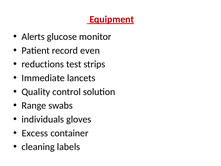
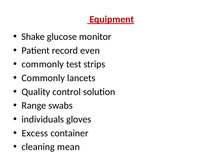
Alerts: Alerts -> Shake (33, 37)
reductions: reductions -> commonly (43, 64)
Immediate: Immediate -> Commonly (43, 78)
labels: labels -> mean (69, 147)
